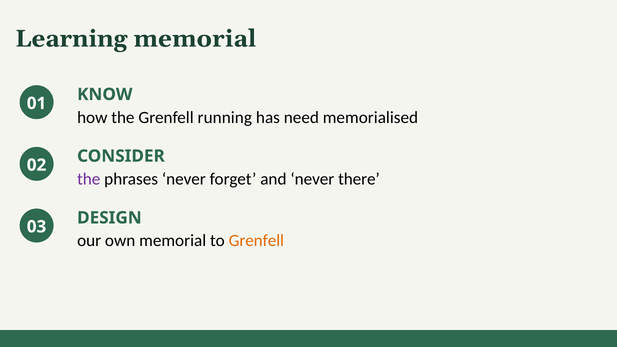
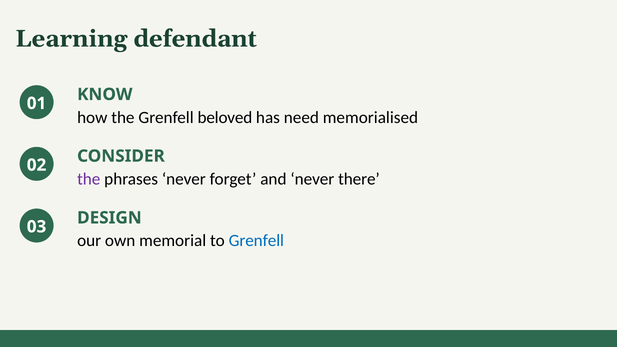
Learning memorial: memorial -> defendant (195, 39)
running: running -> beloved (225, 118)
Grenfell colour: orange -> blue (256, 241)
